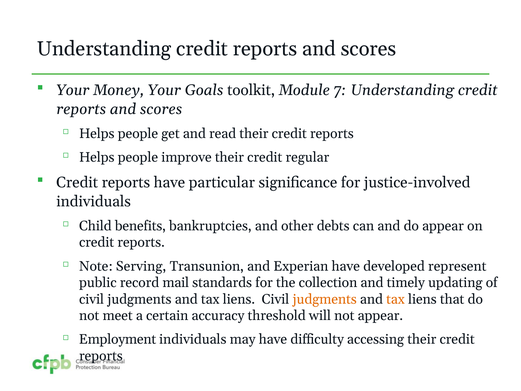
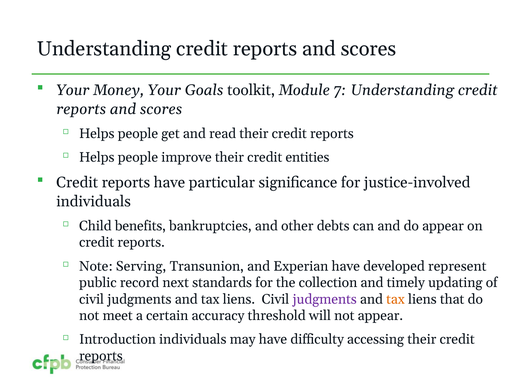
regular: regular -> entities (307, 157)
mail: mail -> next (176, 283)
judgments colour: orange -> purple (325, 299)
Employment: Employment -> Introduction (117, 339)
